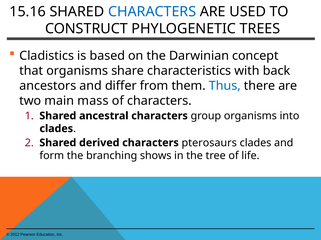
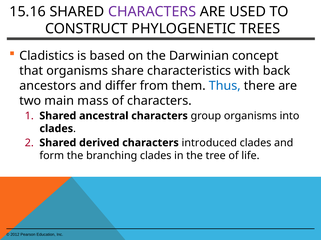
CHARACTERS colour: blue -> purple (152, 12)
pterosaurs: pterosaurs -> introduced (209, 143)
branching shows: shows -> clades (156, 156)
